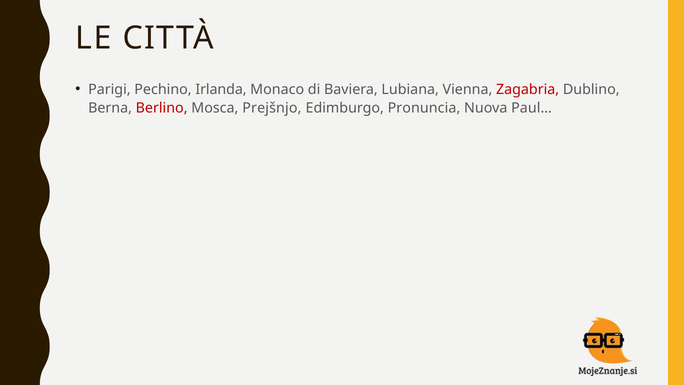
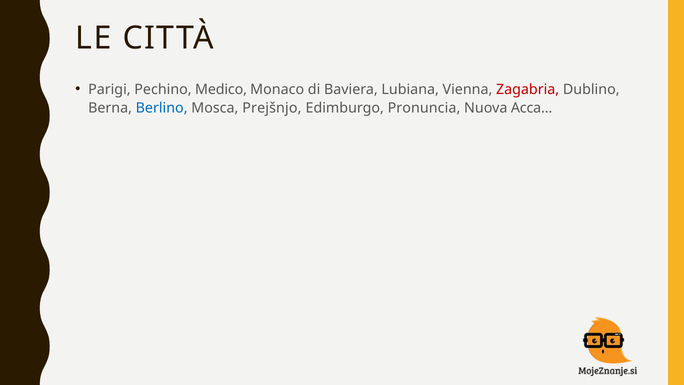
Irlanda: Irlanda -> Medico (221, 89)
Berlino colour: red -> blue (162, 108)
Paul…: Paul… -> Acca… (532, 108)
